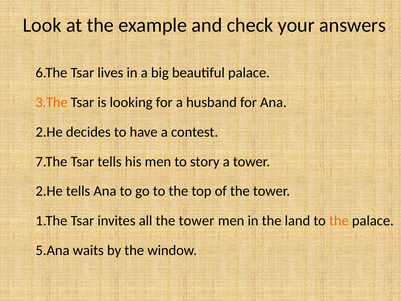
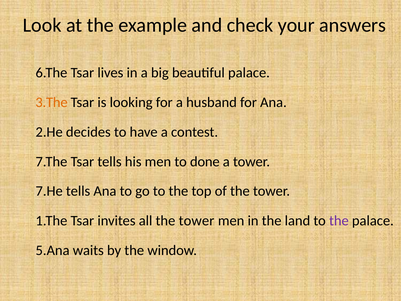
story: story -> done (205, 161)
2.He: 2.He -> 7.He (49, 191)
the colour: orange -> purple (339, 221)
